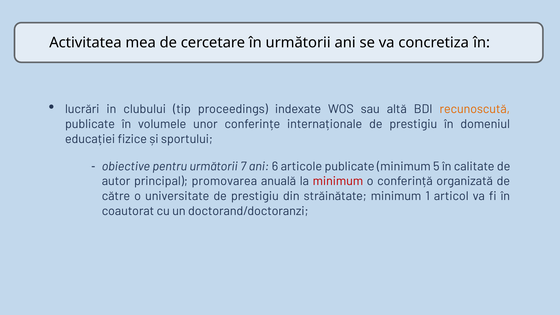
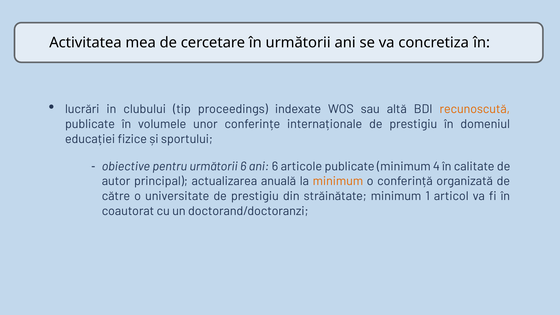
următorii 7: 7 -> 6 (243, 166)
5: 5 -> 4 (436, 166)
promovarea: promovarea -> actualizarea (224, 181)
minimum colour: red -> orange (338, 181)
